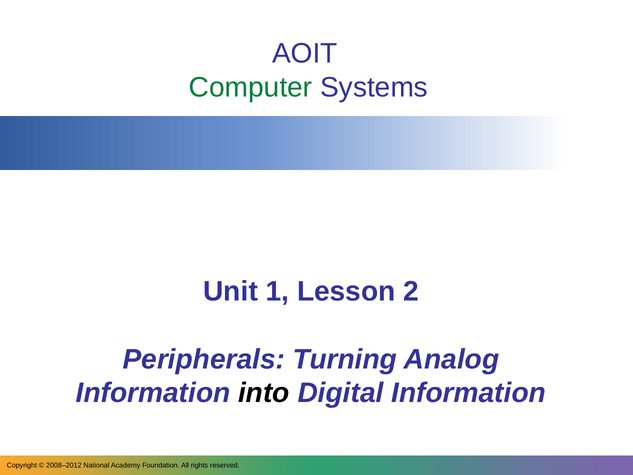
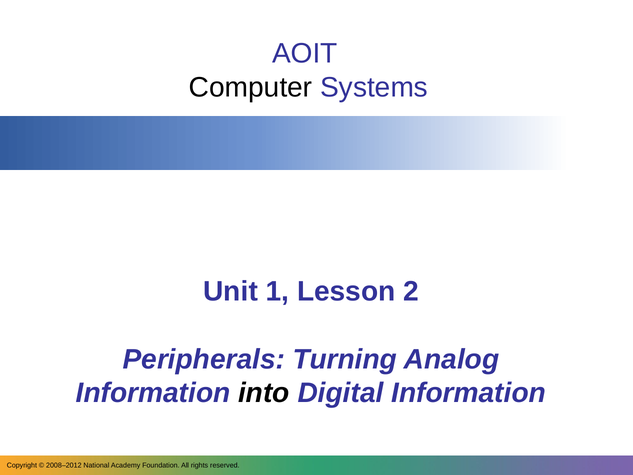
Computer colour: green -> black (251, 87)
